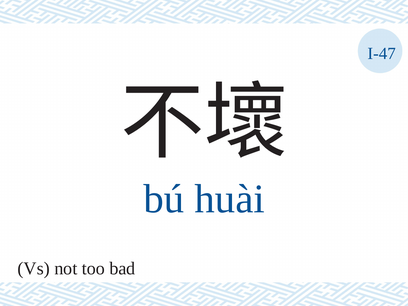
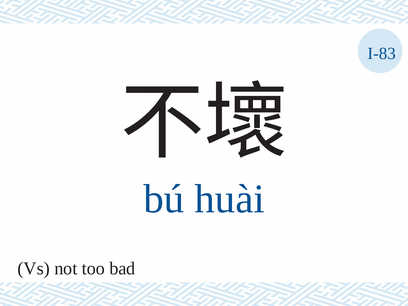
I-47: I-47 -> I-83 (382, 53)
